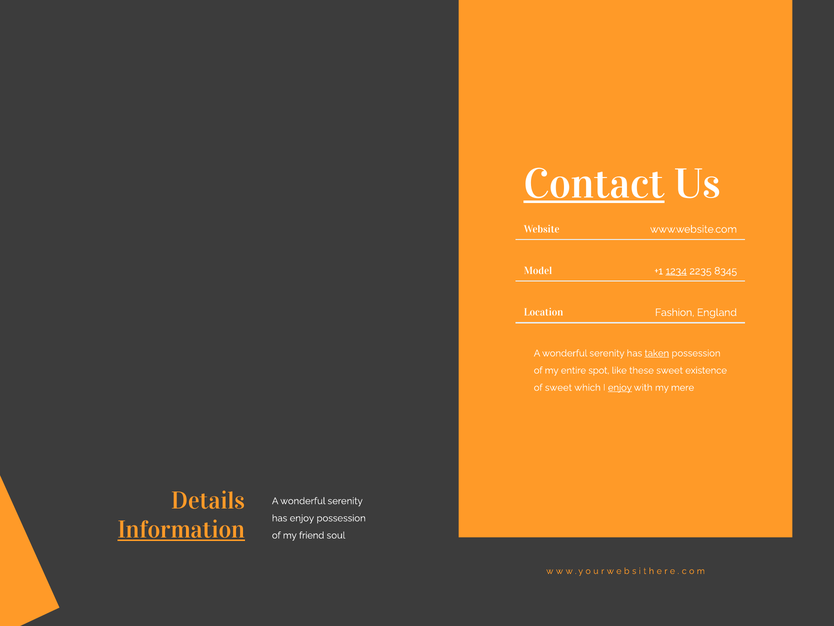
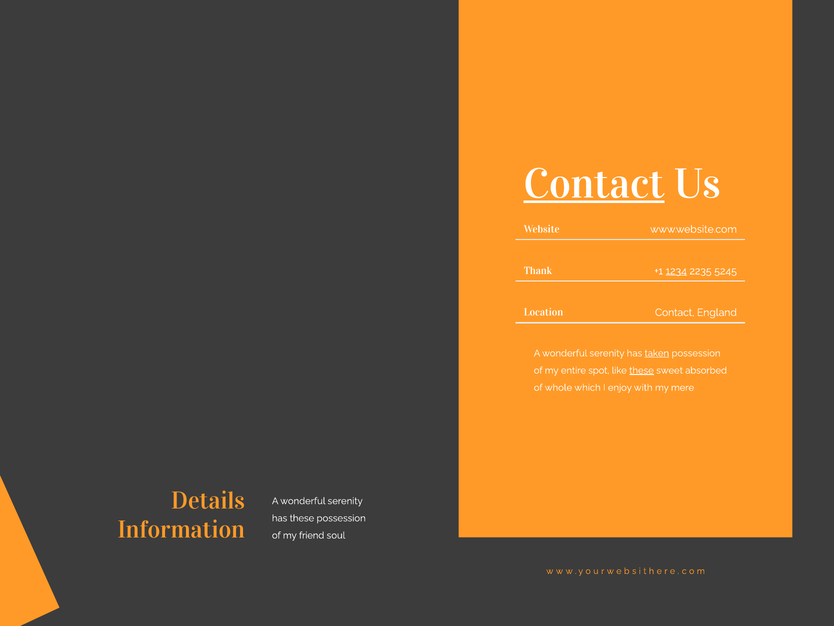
Model: Model -> Thank (538, 271)
8345: 8345 -> 5245 (726, 271)
Location Fashion: Fashion -> Contact (675, 312)
these underline: none -> present (642, 370)
existence: existence -> absorbed (706, 370)
of sweet: sweet -> whole (558, 387)
enjoy underline: present -> none (620, 387)
has enjoy: enjoy -> these (302, 518)
Information underline: present -> none (181, 529)
